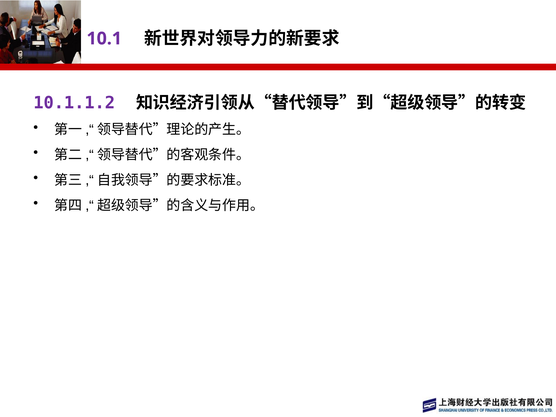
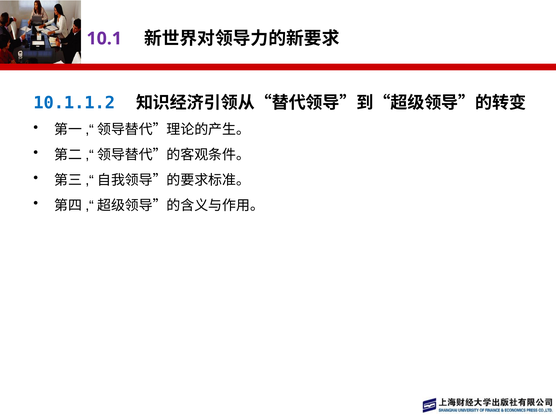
10.1.1.2 colour: purple -> blue (74, 103)
